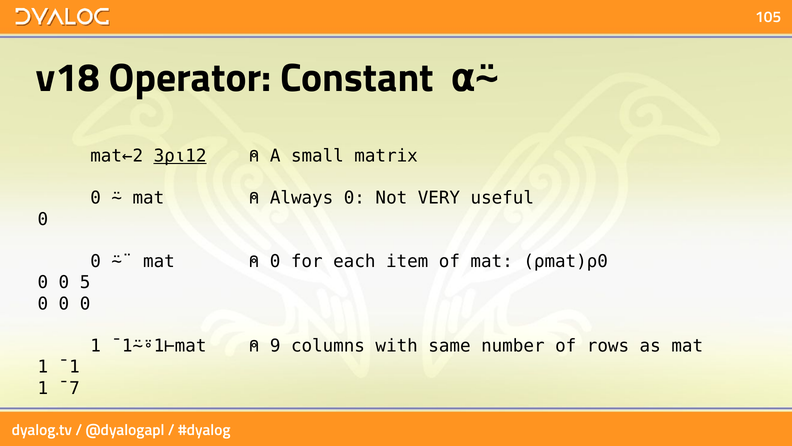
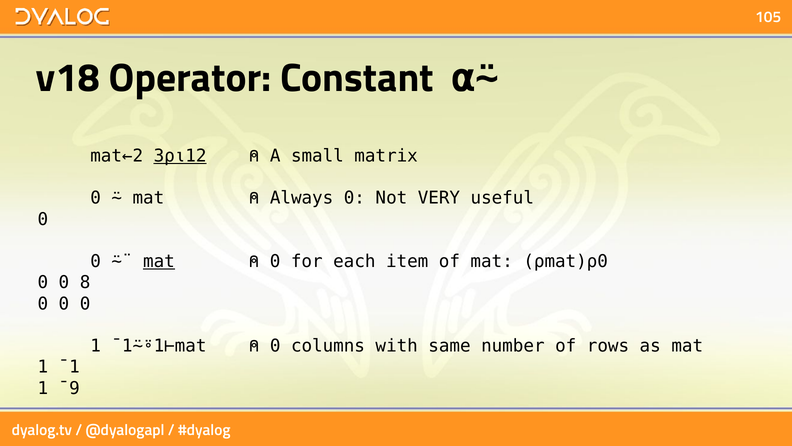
mat underline: none -> present (159, 261)
5: 5 -> 8 (85, 282)
9: 9 -> 0 (275, 346)
¯7: ¯7 -> ¯9 (69, 388)
